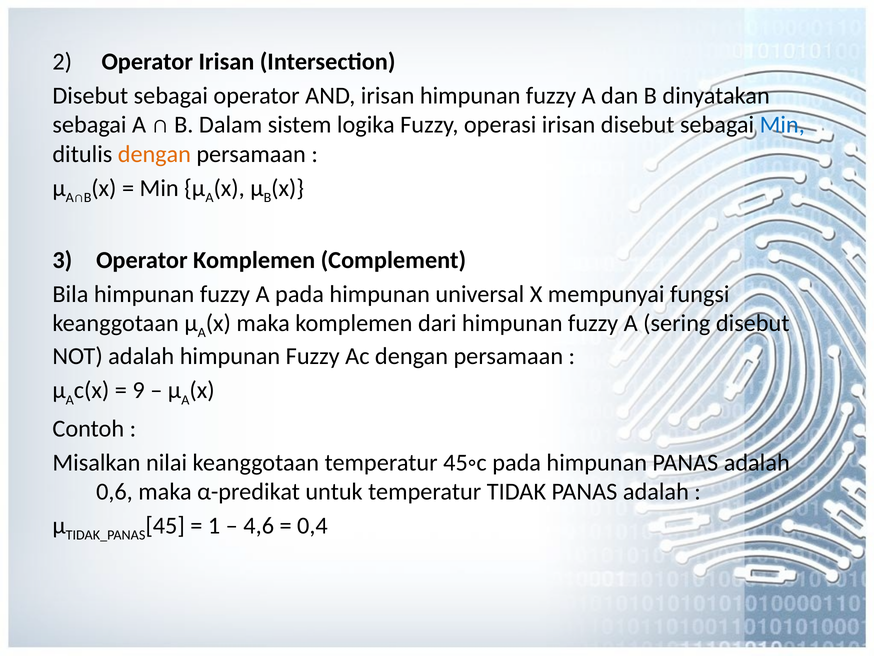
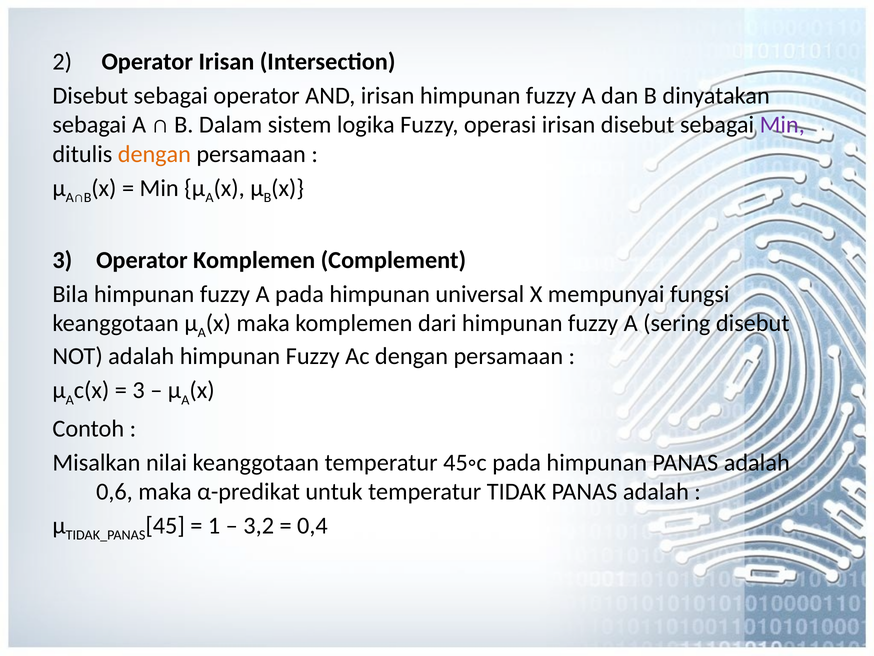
Min colour: blue -> purple (782, 125)
9: 9 -> 3 (139, 390)
4,6: 4,6 -> 3,2 (259, 525)
